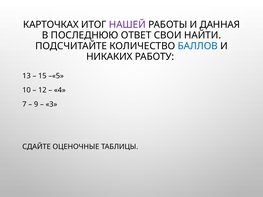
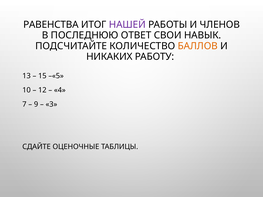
КАРТОЧКАХ: КАРТОЧКАХ -> РАВЕНСТВА (51, 25)
ДАННАЯ: ДАННАЯ -> ЧЛЕНОВ (220, 25)
НАЙТИ: НАЙТИ -> НАВЫК (203, 35)
БАЛЛОВ colour: blue -> orange (198, 46)
